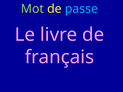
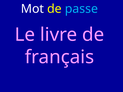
Mot colour: light green -> white (32, 9)
